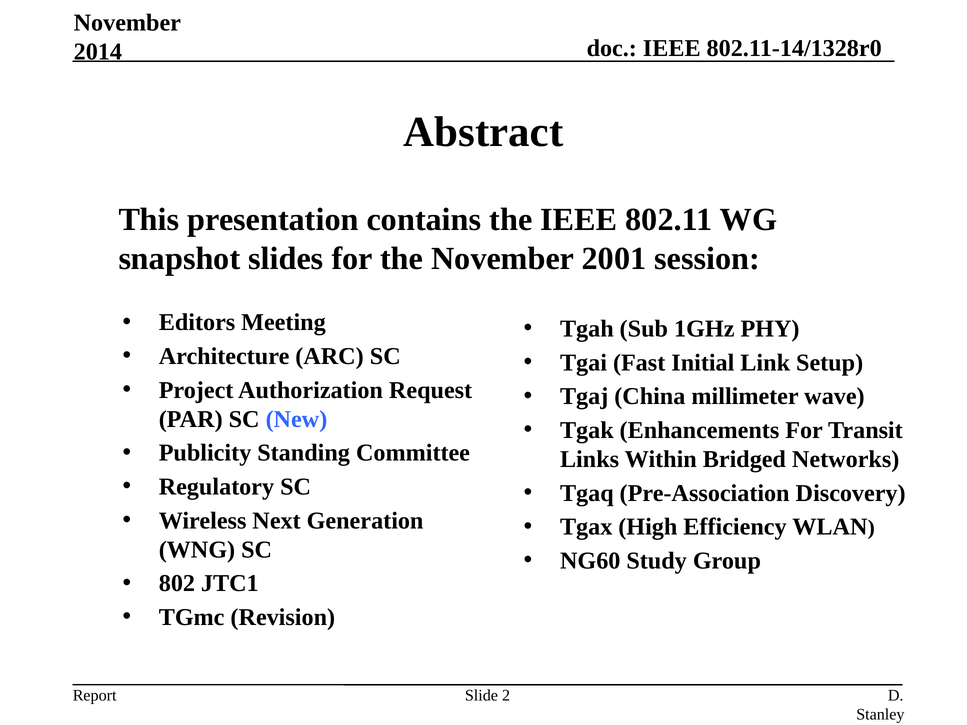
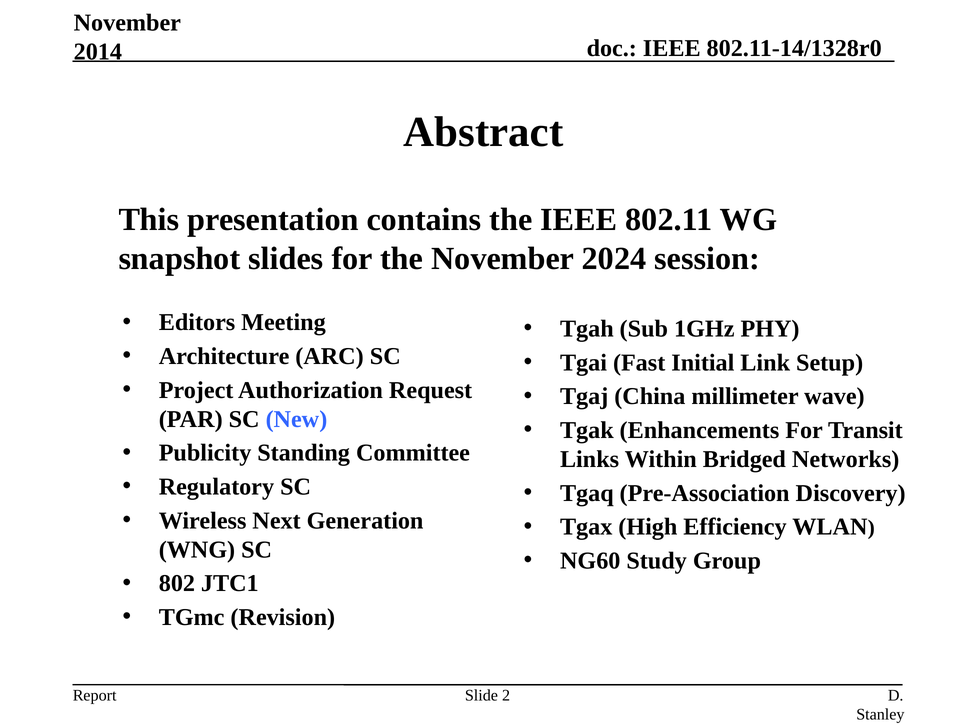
2001: 2001 -> 2024 (614, 259)
